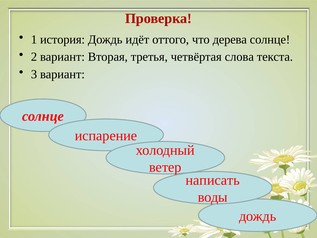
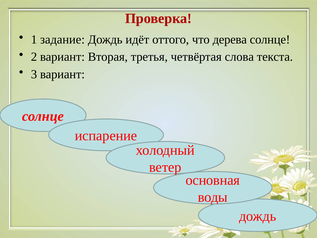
история: история -> задание (62, 40)
написать: написать -> основная (213, 180)
